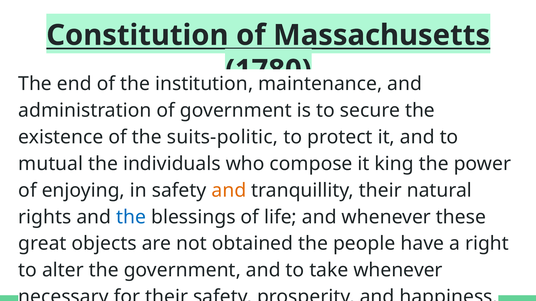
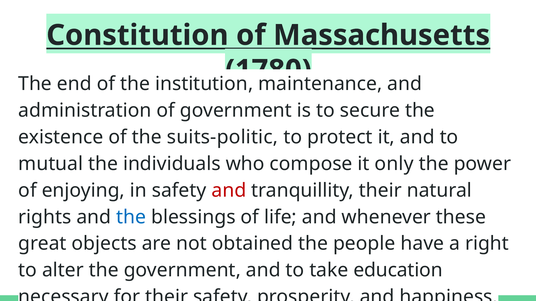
king: king -> only (394, 164)
and colour: orange -> red (229, 191)
take whenever: whenever -> education (398, 271)
